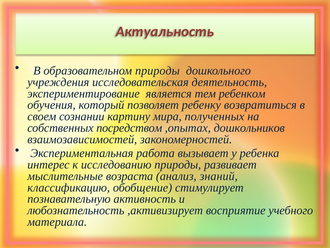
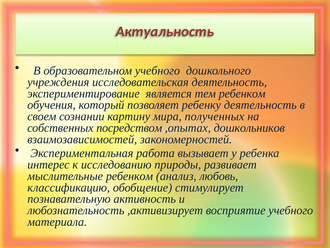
образовательном природы: природы -> учебного (157, 71)
ребенку возвратиться: возвратиться -> деятельность (260, 105)
мыслительные возраста: возраста -> ребенком (129, 176)
знаний: знаний -> любовь (219, 176)
